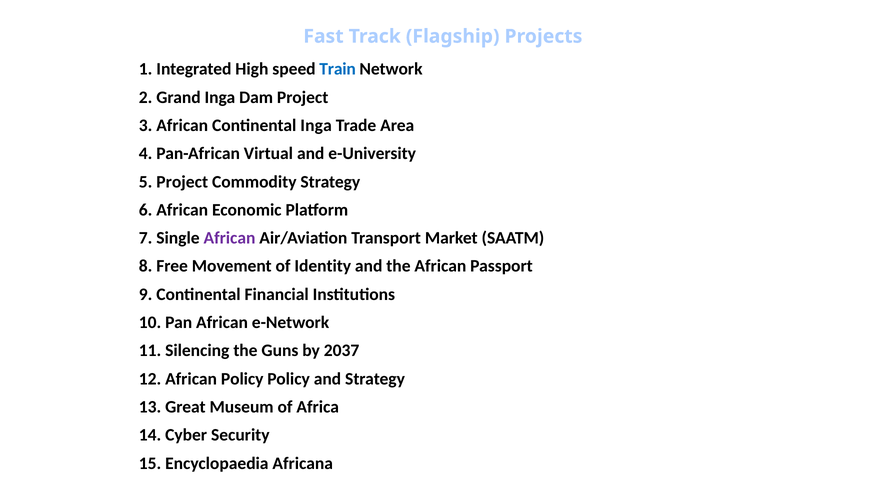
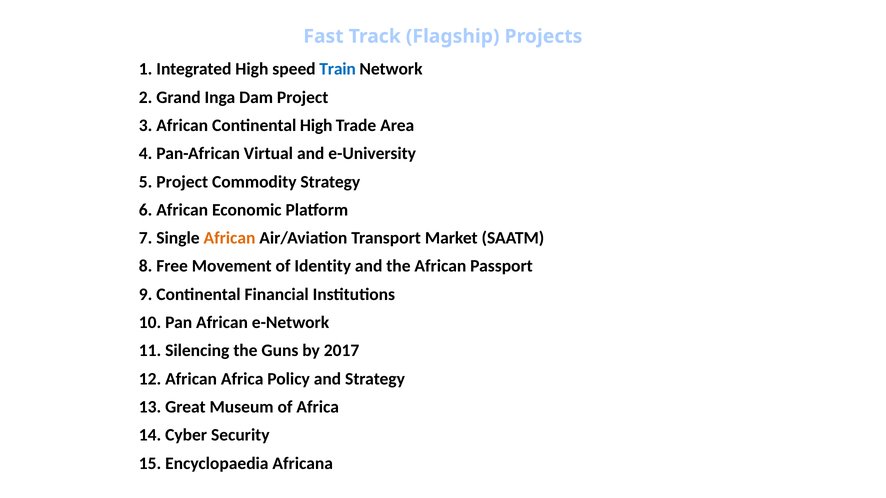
Continental Inga: Inga -> High (316, 126)
African colour: purple -> orange (229, 238)
2037: 2037 -> 2017 (342, 351)
African Policy: Policy -> Africa (242, 379)
